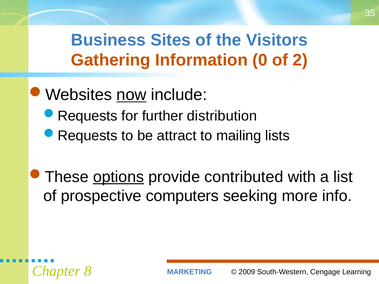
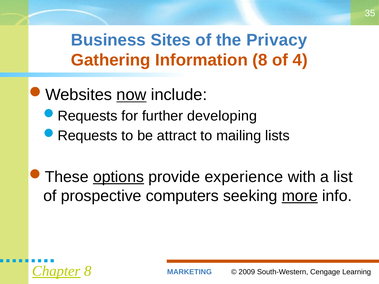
Visitors: Visitors -> Privacy (277, 40)
Information 0: 0 -> 8 (260, 60)
2: 2 -> 4 (300, 60)
distribution: distribution -> developing (222, 116)
contributed: contributed -> experience (244, 177)
more underline: none -> present (300, 196)
Chapter underline: none -> present (56, 271)
